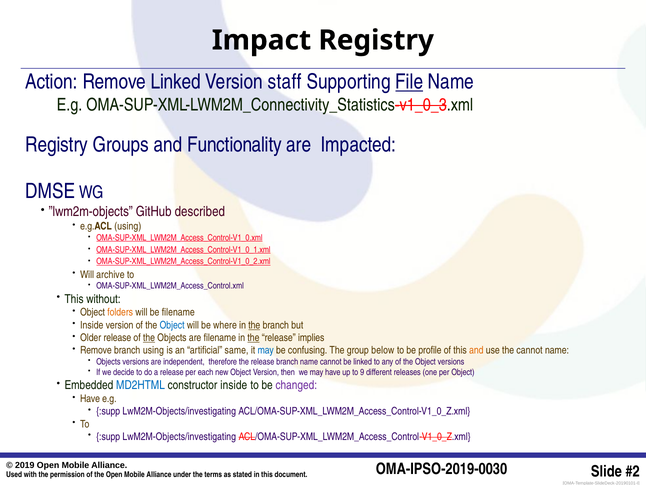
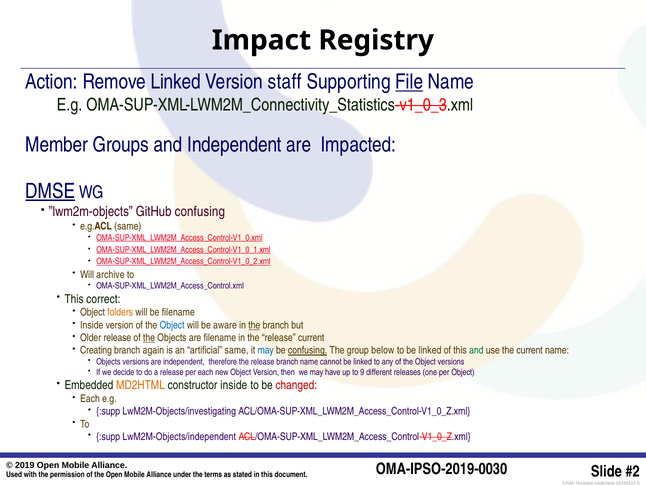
Registry: Registry -> Member (57, 145)
and Functionality: Functionality -> Independent (235, 145)
DMSE underline: none -> present (50, 191)
GitHub described: described -> confusing (200, 212)
e.g.ACL using: using -> same (128, 226)
without: without -> correct (103, 299)
where: where -> aware (225, 325)
the underline: present -> none (253, 337)
release implies: implies -> current (311, 337)
Remove: Remove -> Creating (96, 350)
branch using: using -> again (153, 350)
confusing underline: none -> present (308, 350)
to be profile: profile -> linked (430, 350)
and colour: orange -> green (476, 350)
the cannot: cannot -> current (530, 350)
MD2HTML colour: blue -> orange (140, 385)
changed colour: purple -> red (296, 385)
Have: Have -> Each (90, 399)
LwM2M-Objects/investigating: LwM2M-Objects/investigating -> LwM2M-Objects/independent (179, 436)
